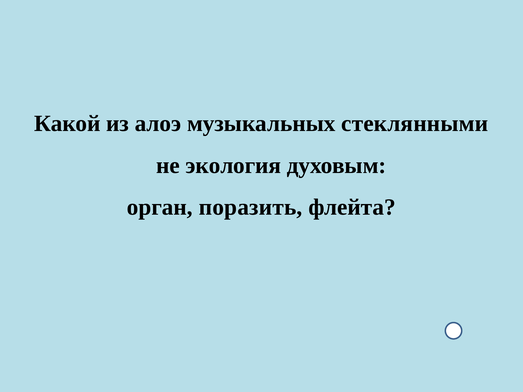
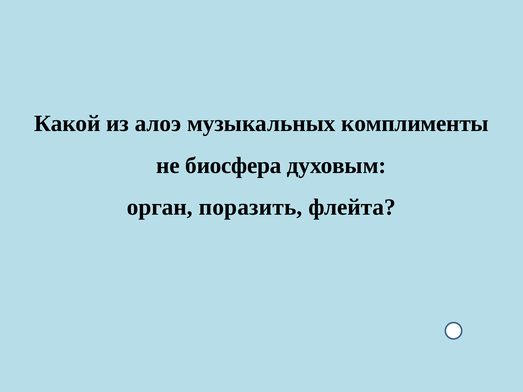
стеклянными: стеклянными -> комплименты (415, 124)
экология: экология -> биосфера (233, 165)
